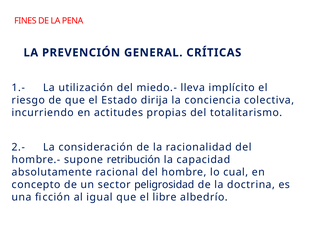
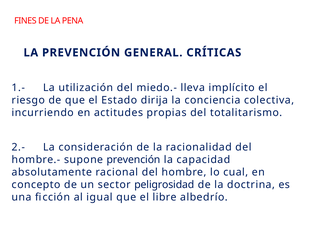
supone retribución: retribución -> prevención (134, 159)
